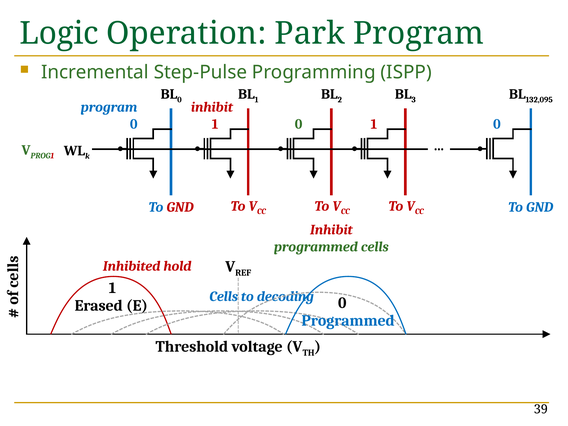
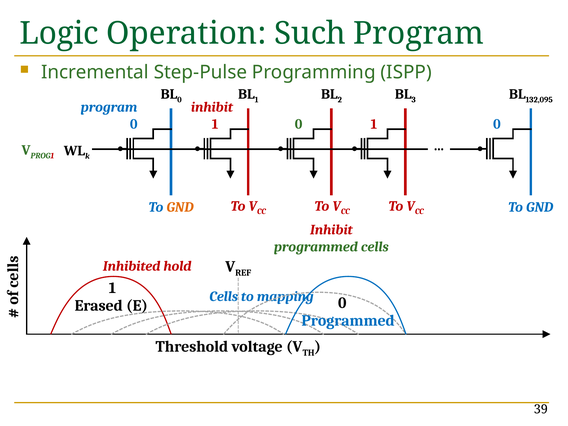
Park: Park -> Such (310, 33)
GND colour: red -> orange (180, 207)
decoding: decoding -> mapping (285, 296)
